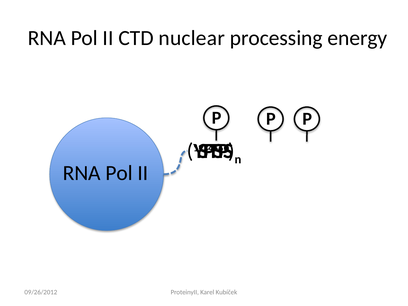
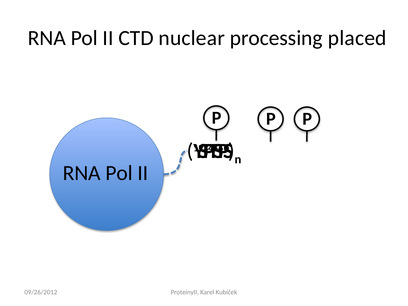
energy: energy -> placed (357, 38)
